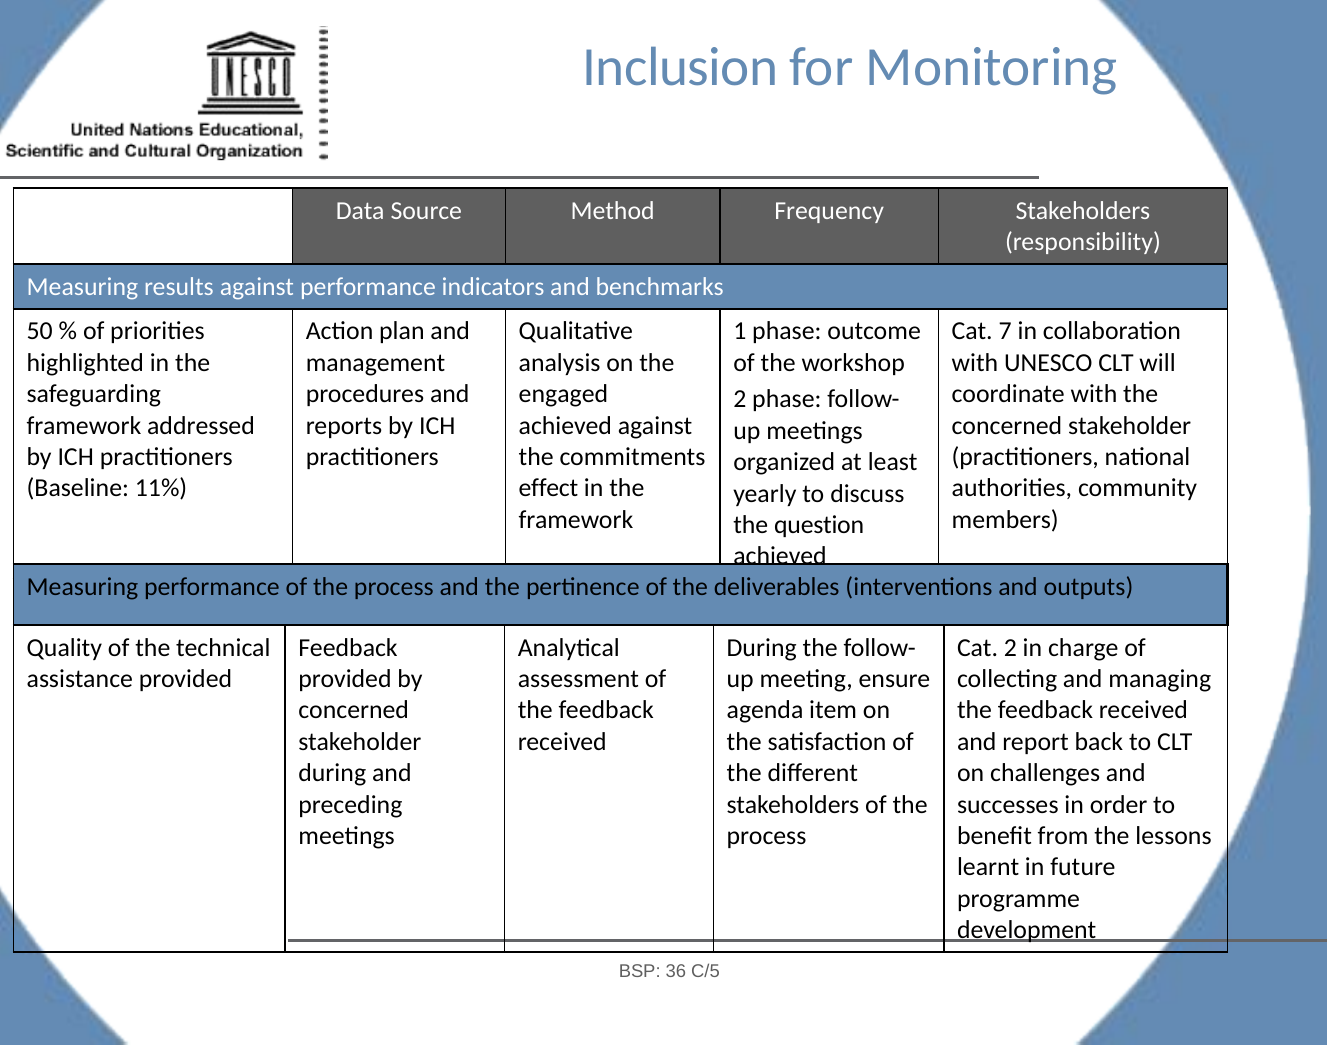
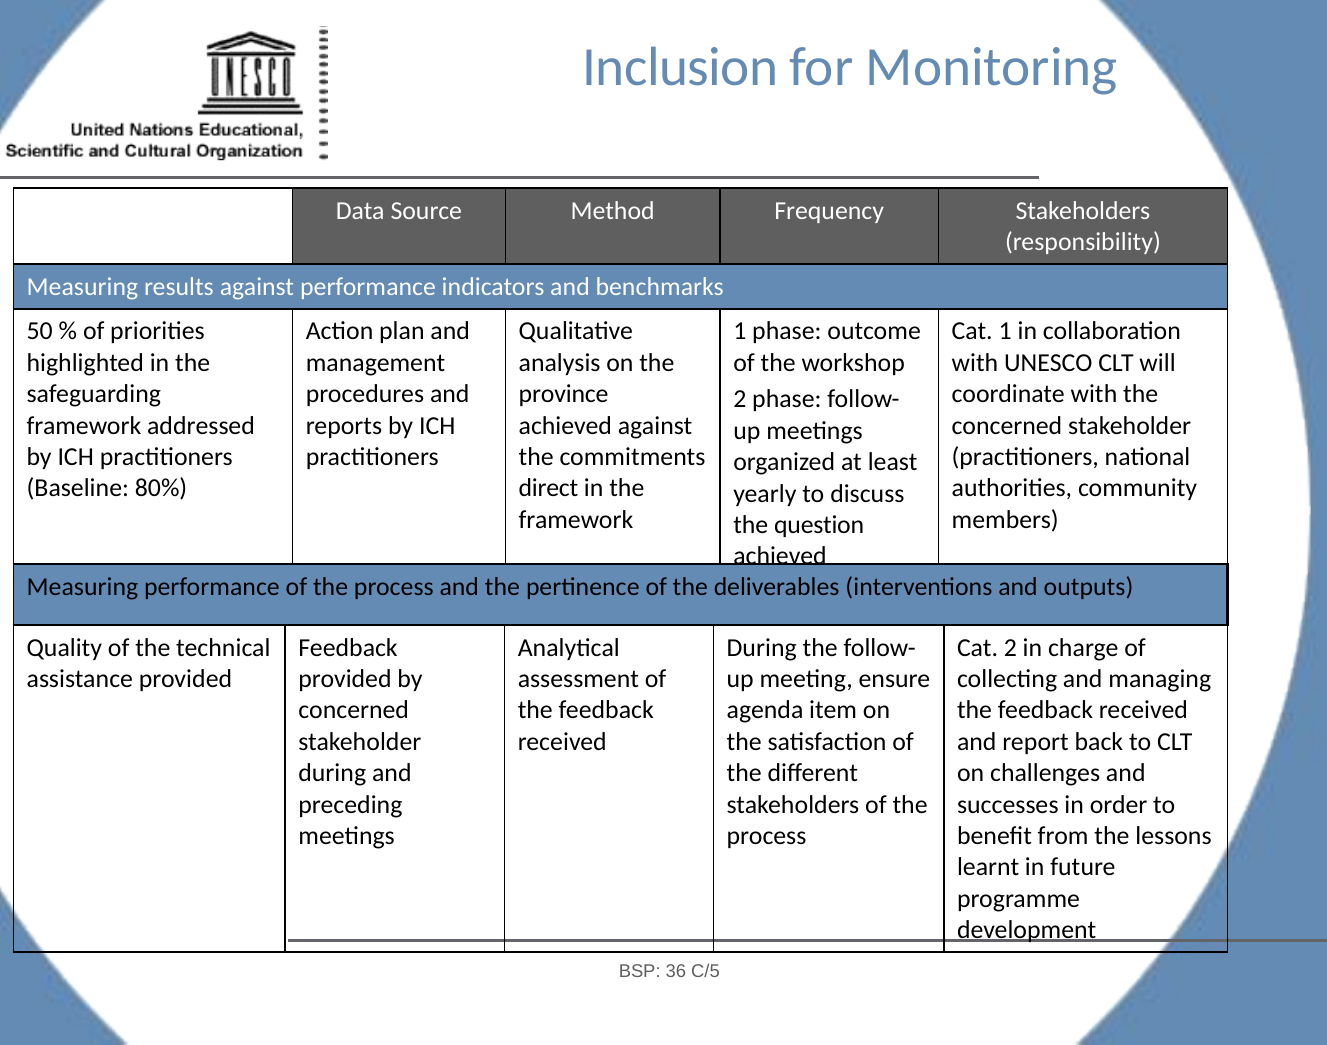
Cat 7: 7 -> 1 (1005, 331)
engaged: engaged -> province (564, 394)
11%: 11% -> 80% (161, 488)
effect: effect -> direct (548, 488)
